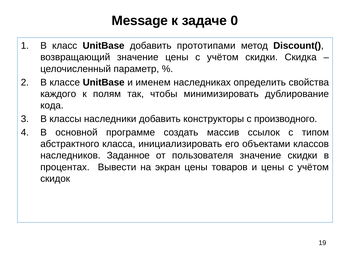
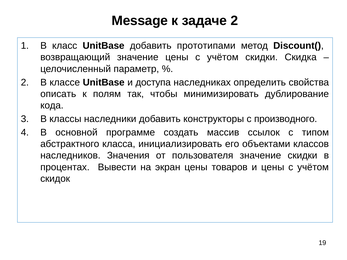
задаче 0: 0 -> 2 (234, 21)
именем: именем -> доступа (153, 82)
каждого: каждого -> описать (58, 94)
Заданное: Заданное -> Значения (128, 156)
